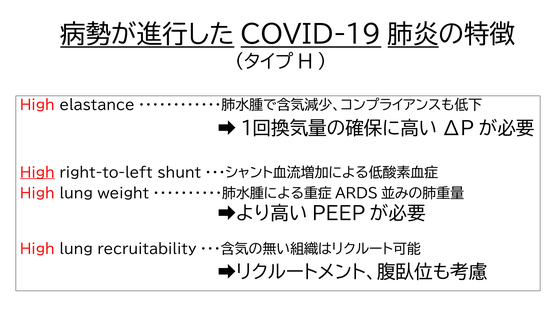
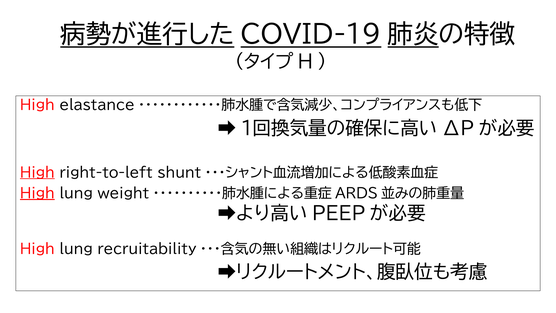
High underline: none -> present (37, 193)
